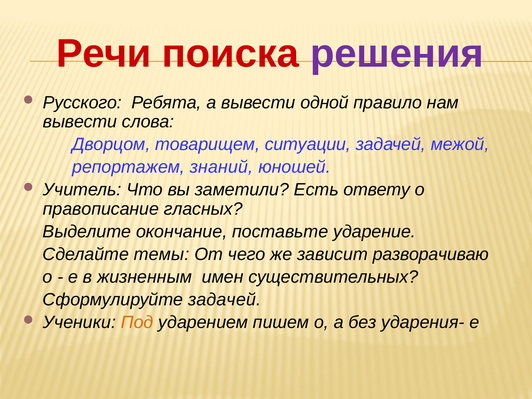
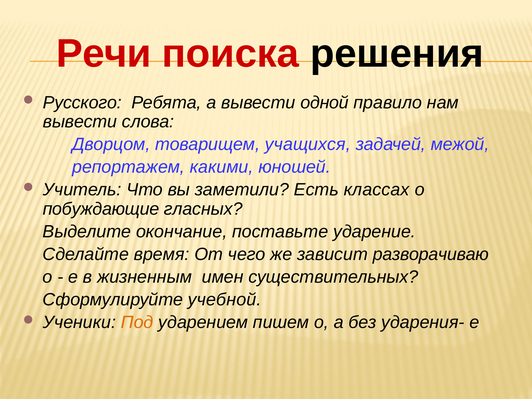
решения colour: purple -> black (397, 54)
ситуации: ситуации -> учащихся (308, 144)
знаний: знаний -> какими (222, 167)
ответу: ответу -> классах (377, 190)
правописание: правописание -> побуждающие (101, 209)
темы: темы -> время (162, 254)
Сформулируйте задачей: задачей -> учебной (225, 300)
